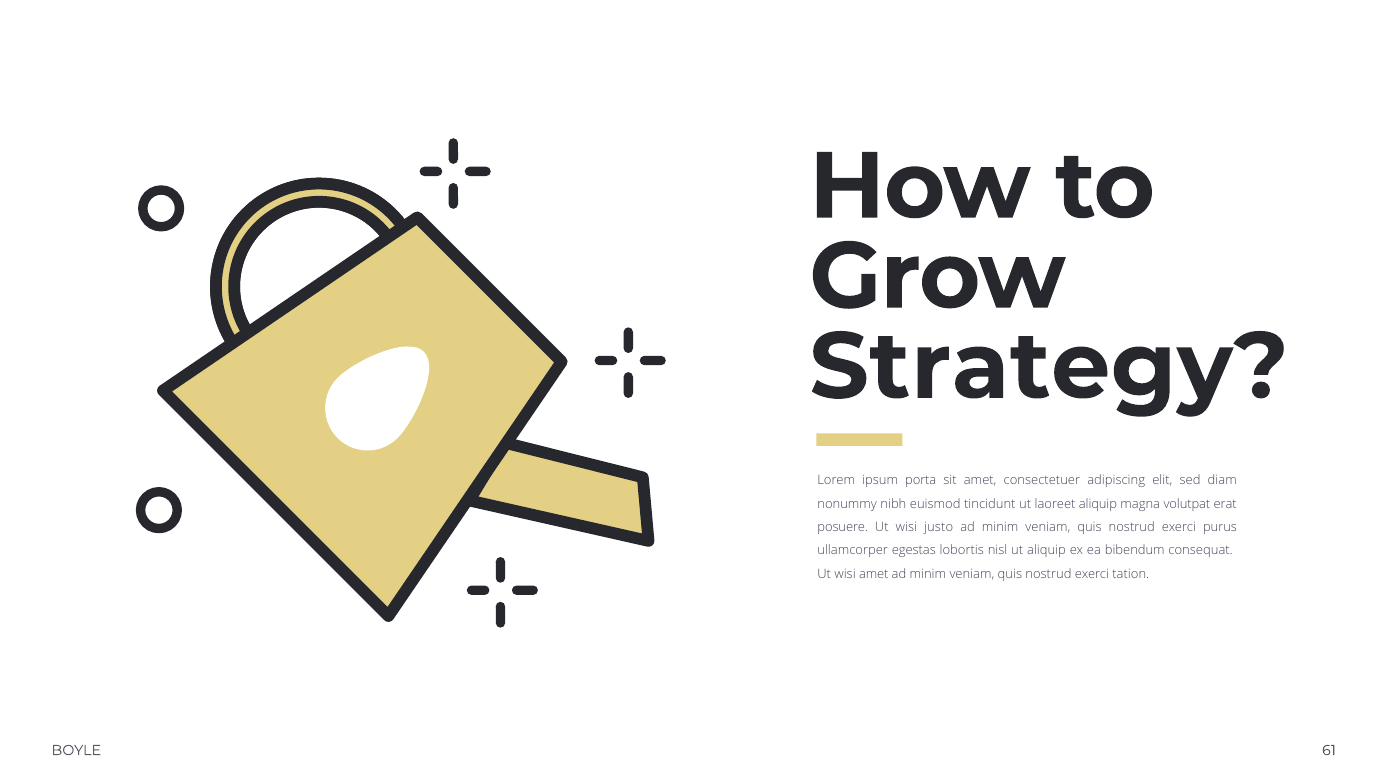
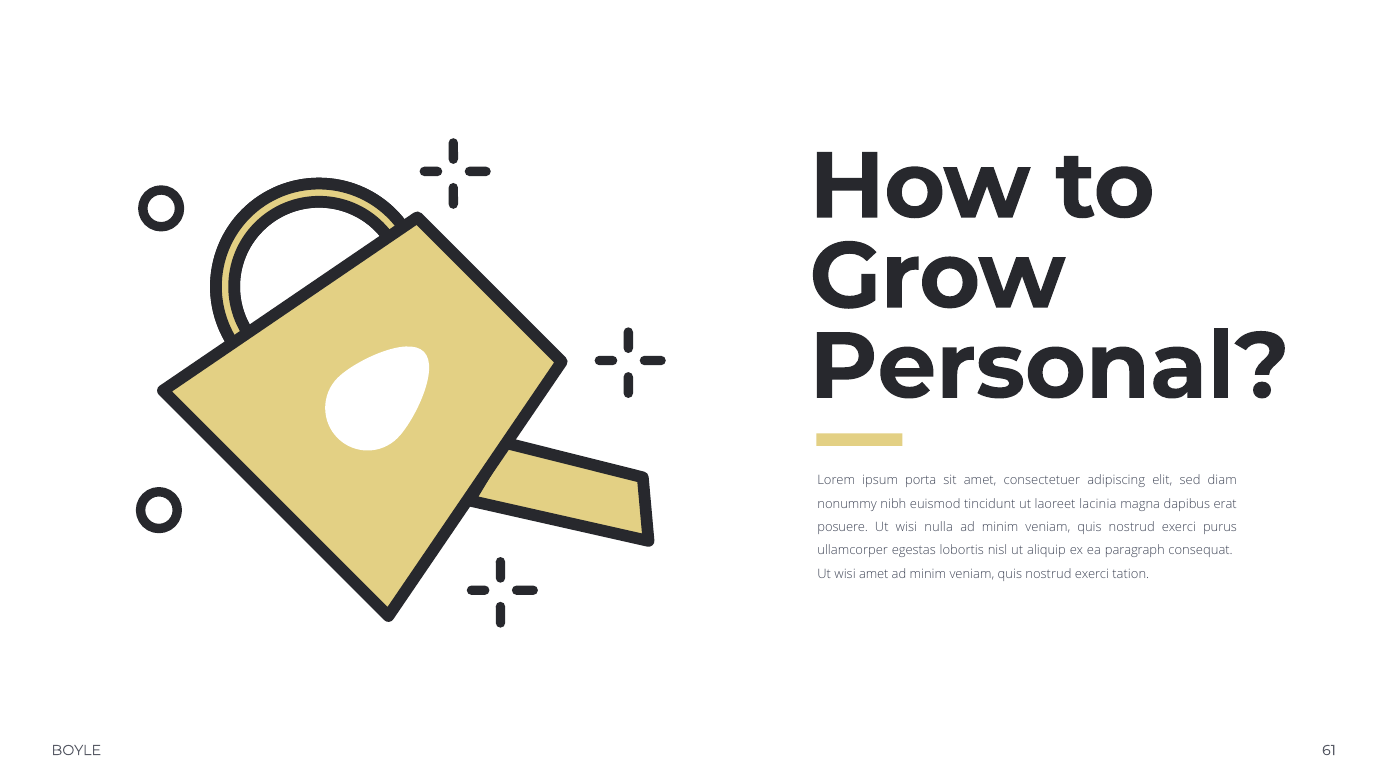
Strategy: Strategy -> Personal (1050, 367)
laoreet aliquip: aliquip -> lacinia (1098, 504)
volutpat: volutpat -> dapibus (1187, 504)
justo: justo -> nulla (939, 527)
bibendum: bibendum -> paragraph (1135, 551)
